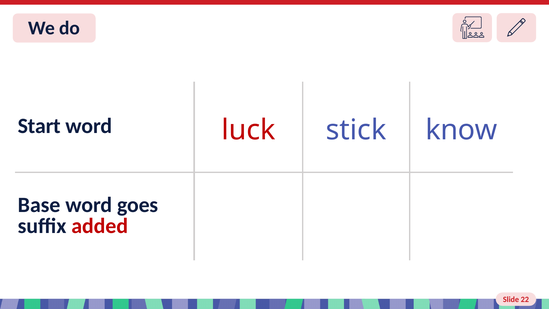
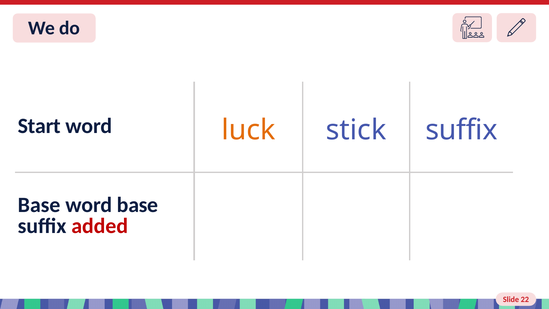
luck colour: red -> orange (248, 130)
stick know: know -> suffix (461, 130)
word goes: goes -> base (138, 205)
